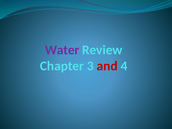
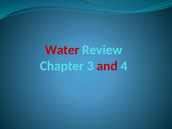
Water colour: purple -> red (62, 50)
